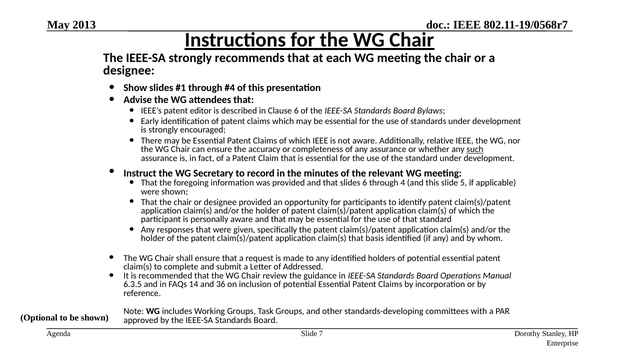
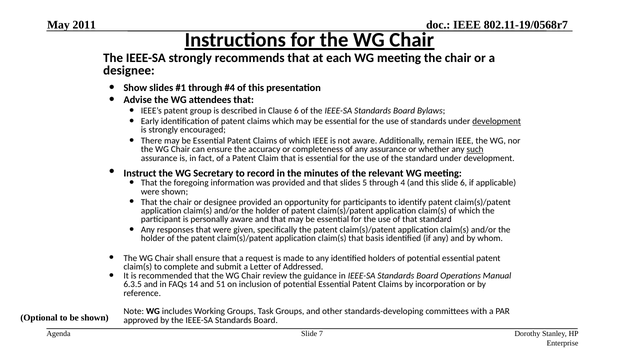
2013: 2013 -> 2011 (84, 25)
editor: editor -> group (201, 111)
development underline: none -> present (497, 121)
relative: relative -> remain (440, 141)
slides 6: 6 -> 5 (365, 183)
slide 5: 5 -> 6 (464, 183)
36: 36 -> 51 (221, 285)
